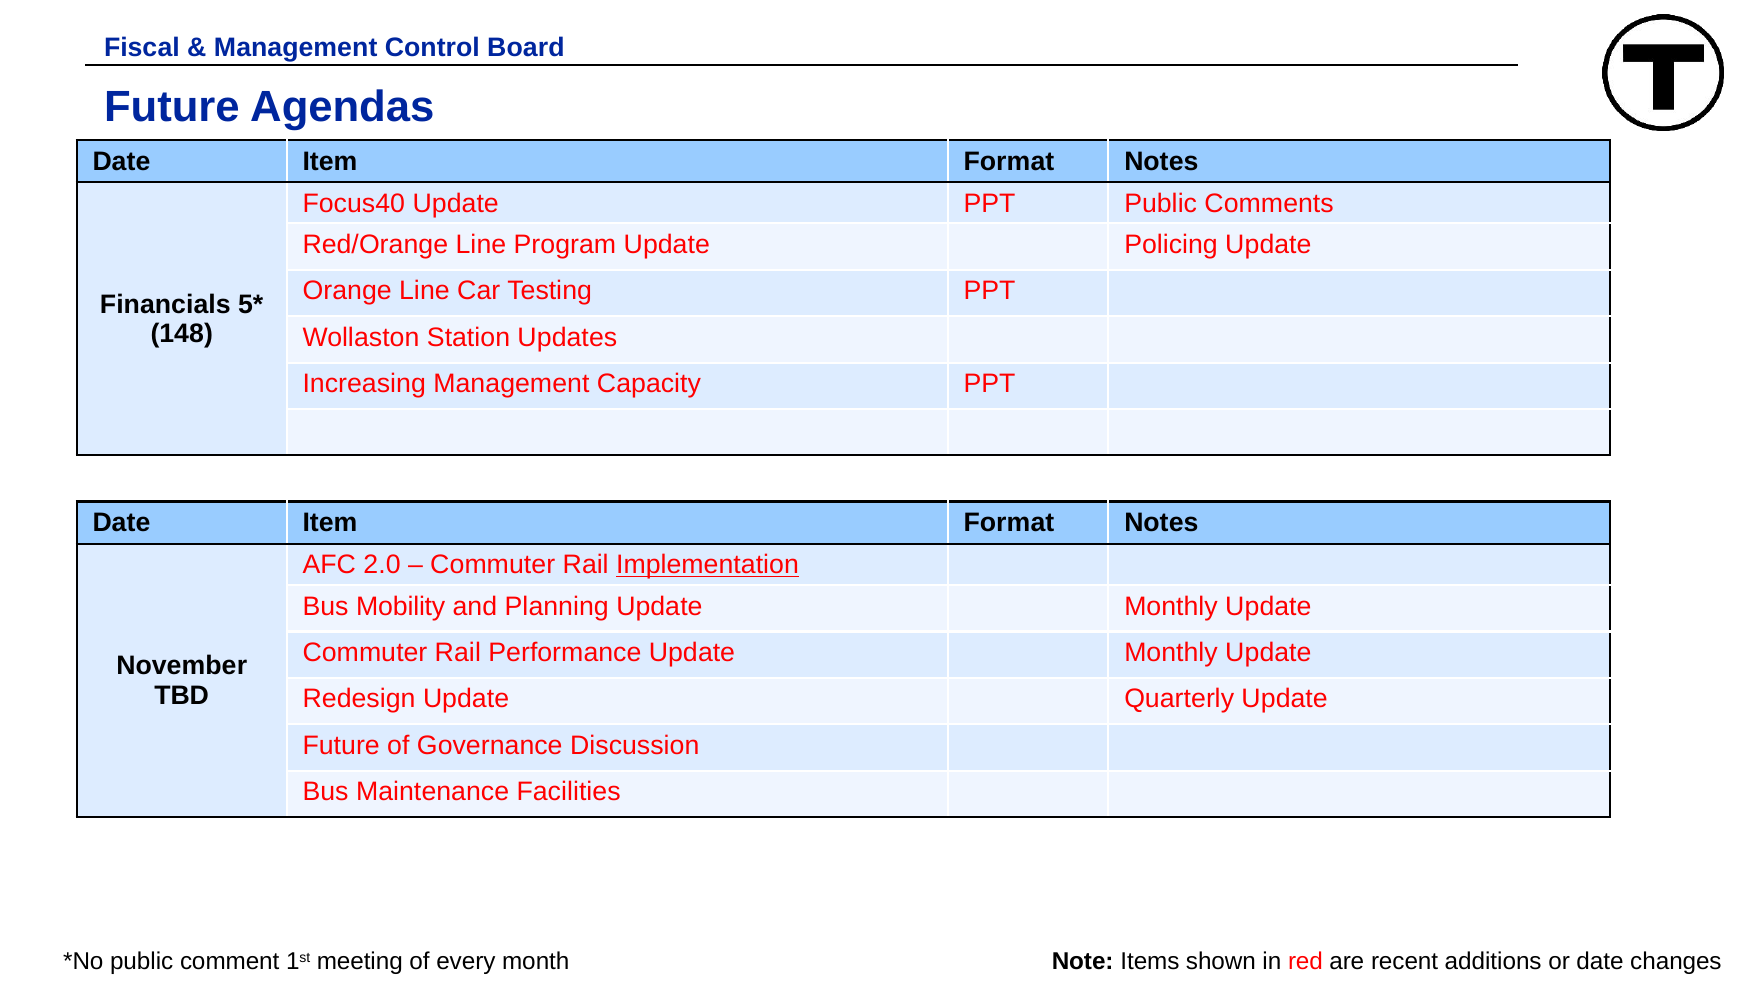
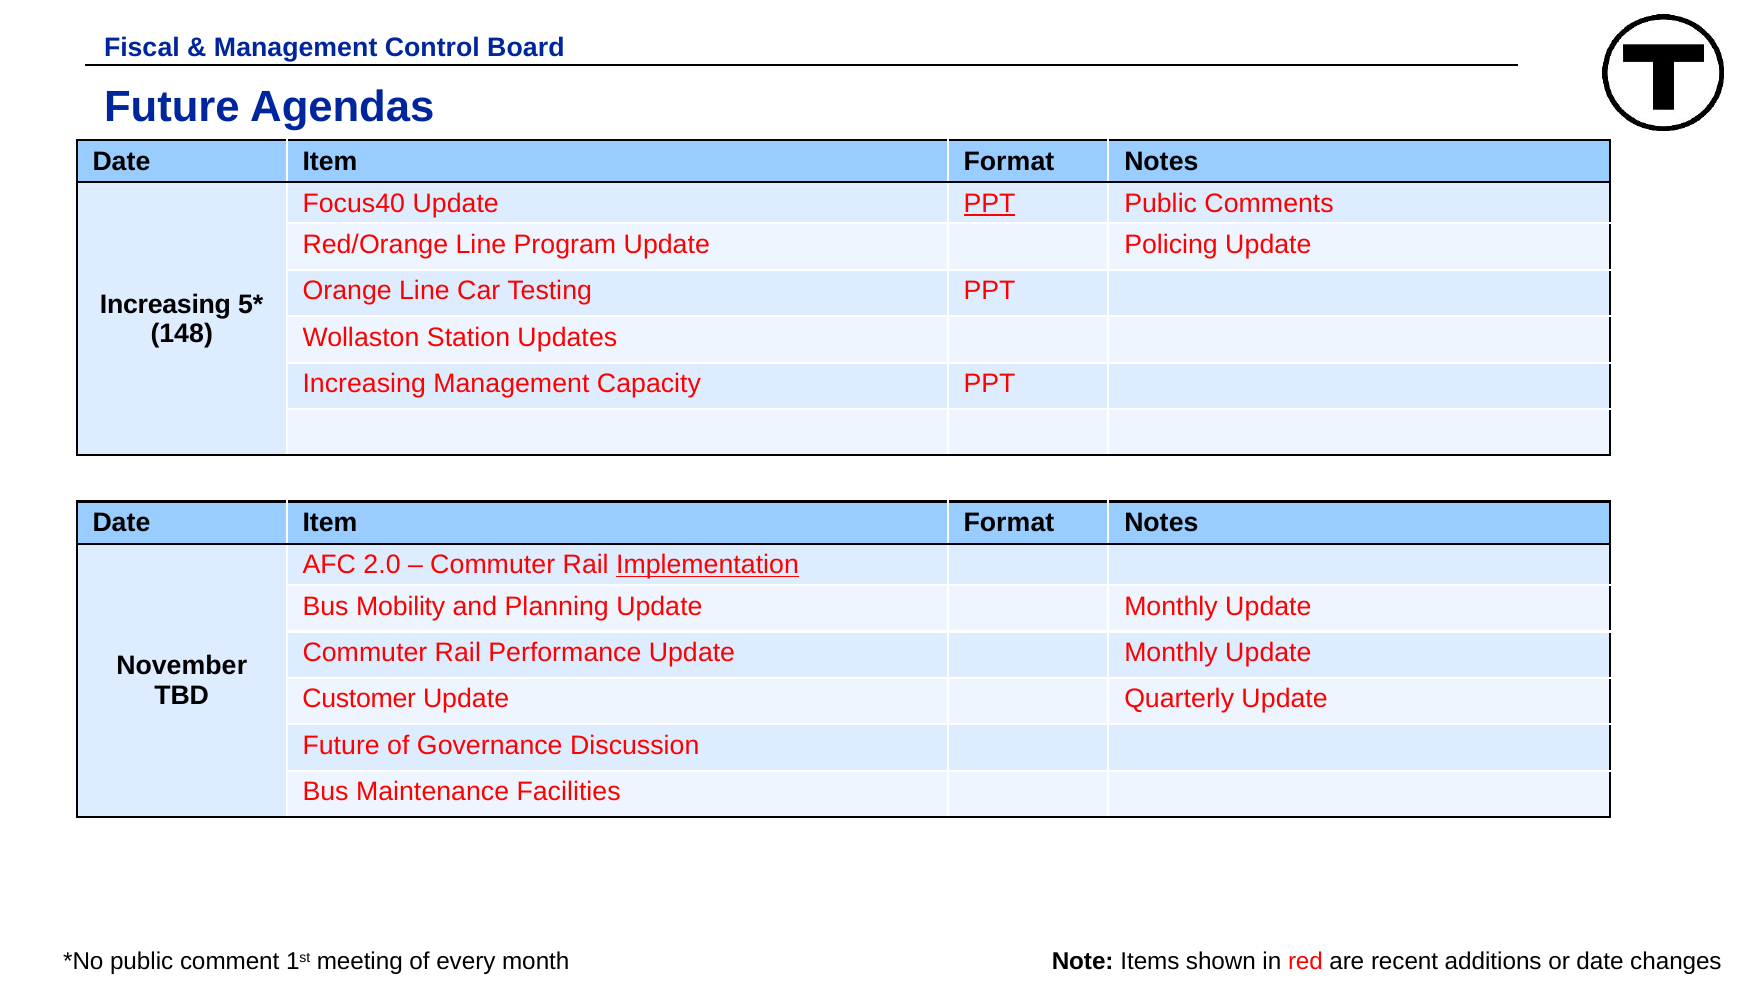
PPT underline: none -> present (990, 203)
Financials: Financials -> Increasing (165, 304)
Redesign: Redesign -> Customer (359, 699)
